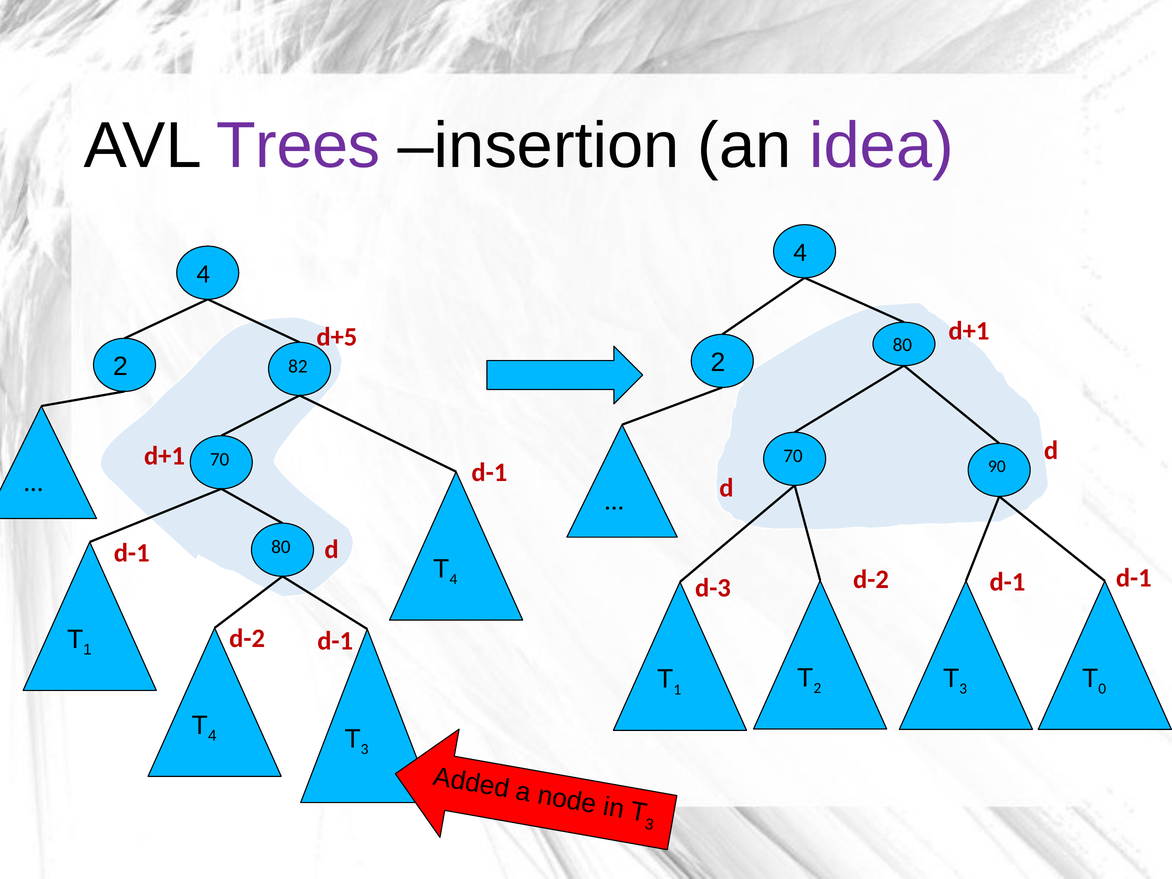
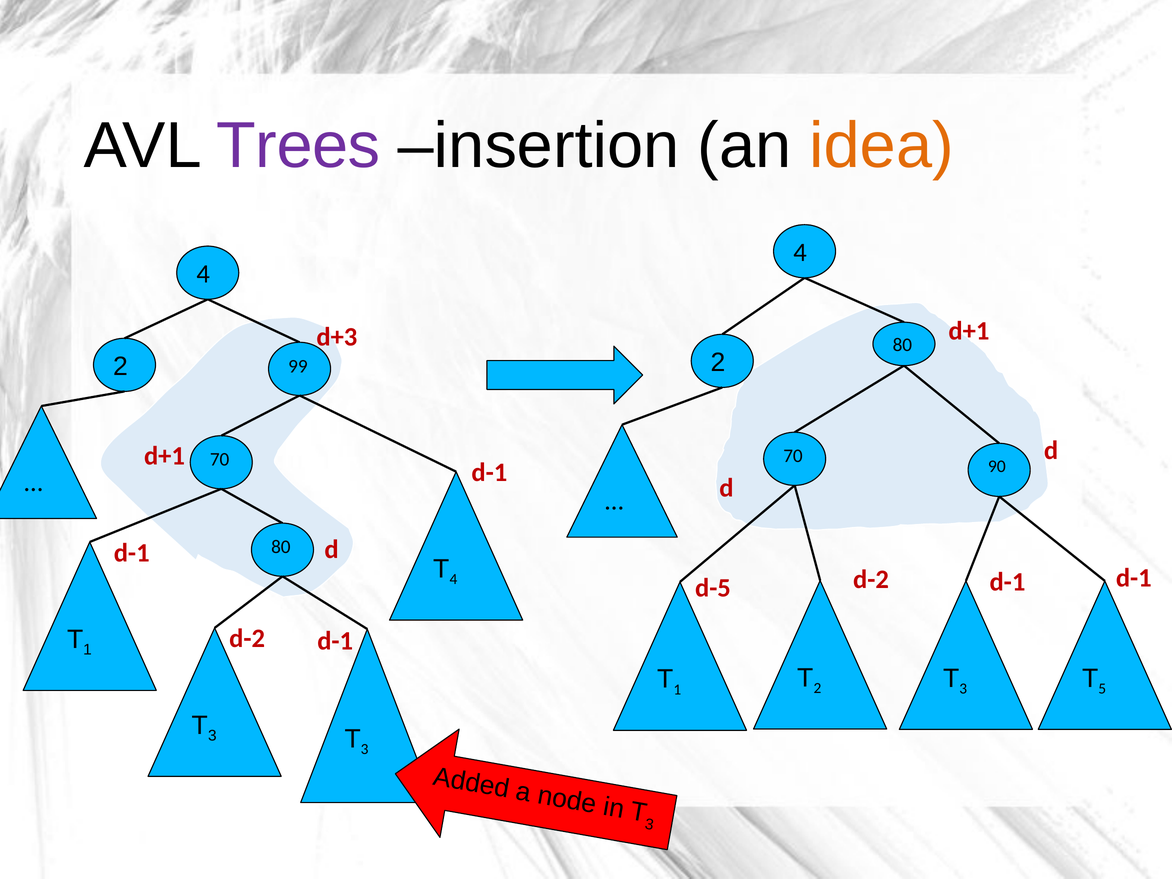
idea colour: purple -> orange (882, 146)
d+5: d+5 -> d+3 (337, 337)
82: 82 -> 99 (298, 366)
d-3: d-3 -> d-5 (713, 588)
0: 0 -> 5 (1102, 689)
4: 4 -> 3 (212, 735)
